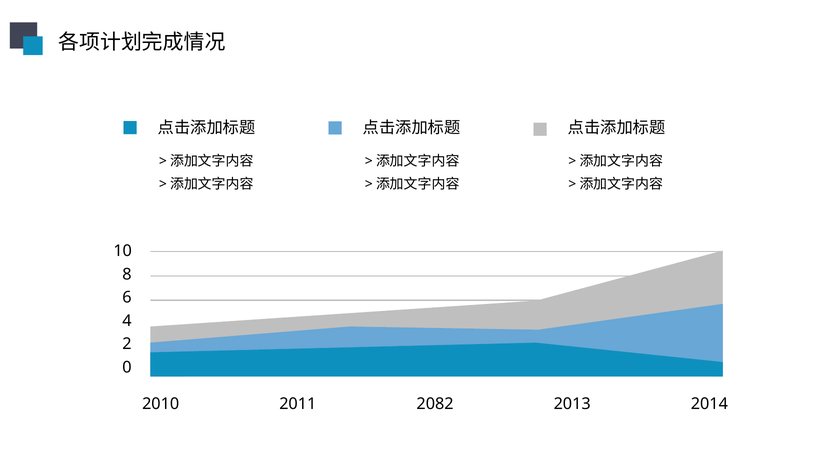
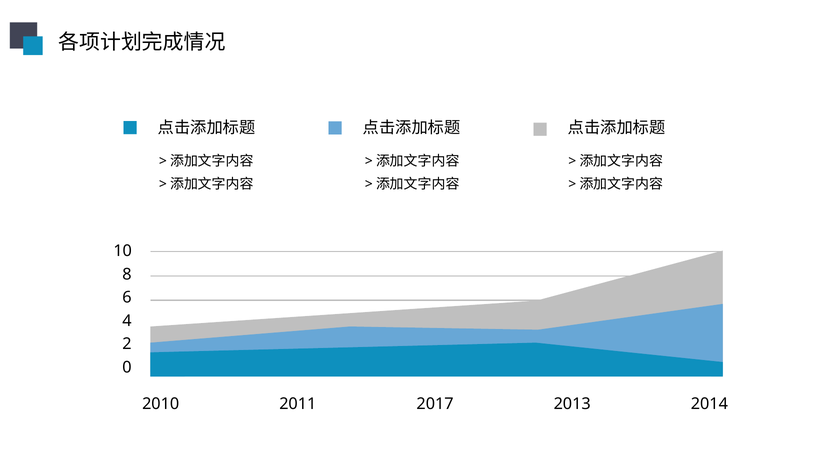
2082: 2082 -> 2017 (435, 405)
